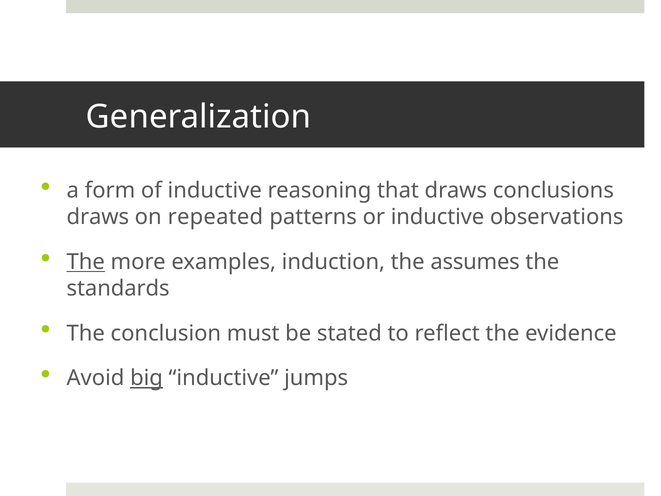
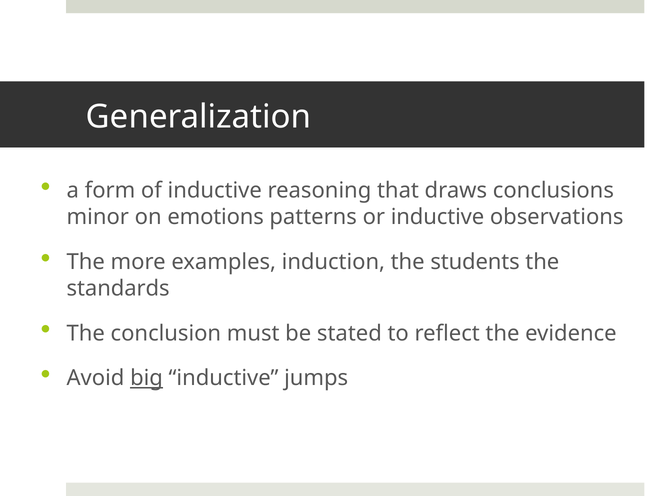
draws: draws -> minor (98, 217)
repeated: repeated -> emotions (216, 217)
The underline: present -> none (86, 262)
assumes: assumes -> students (475, 262)
